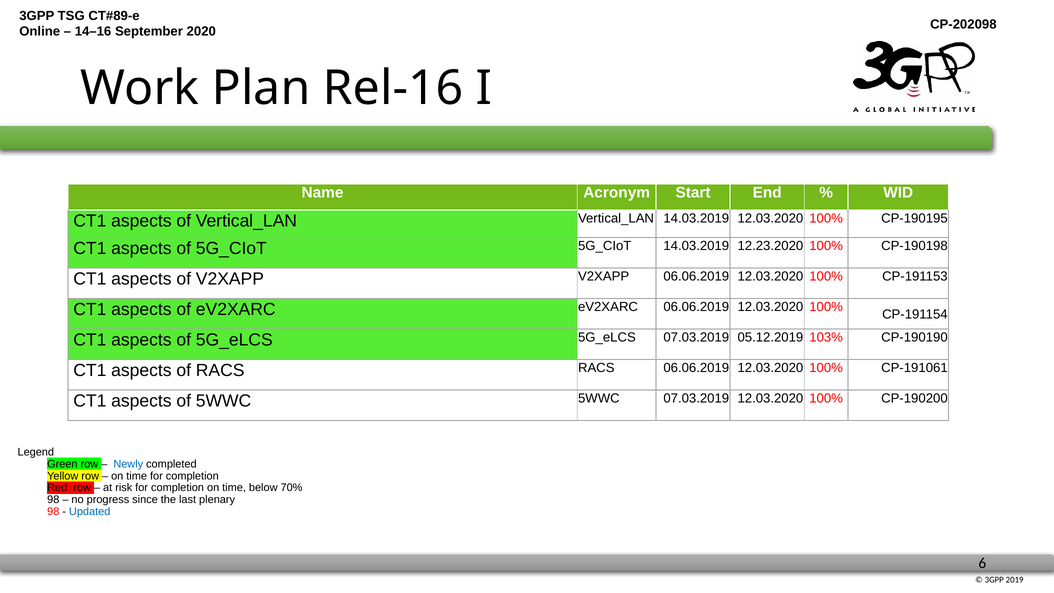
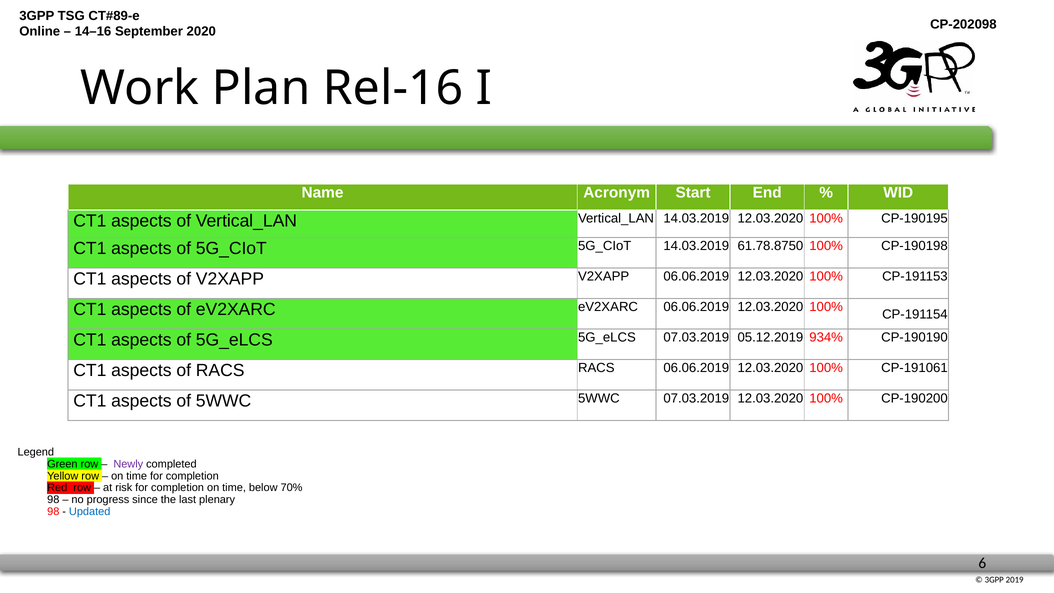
12.23.2020: 12.23.2020 -> 61.78.8750 (770, 246)
103%: 103% -> 934% (826, 337)
Newly colour: blue -> purple (128, 464)
